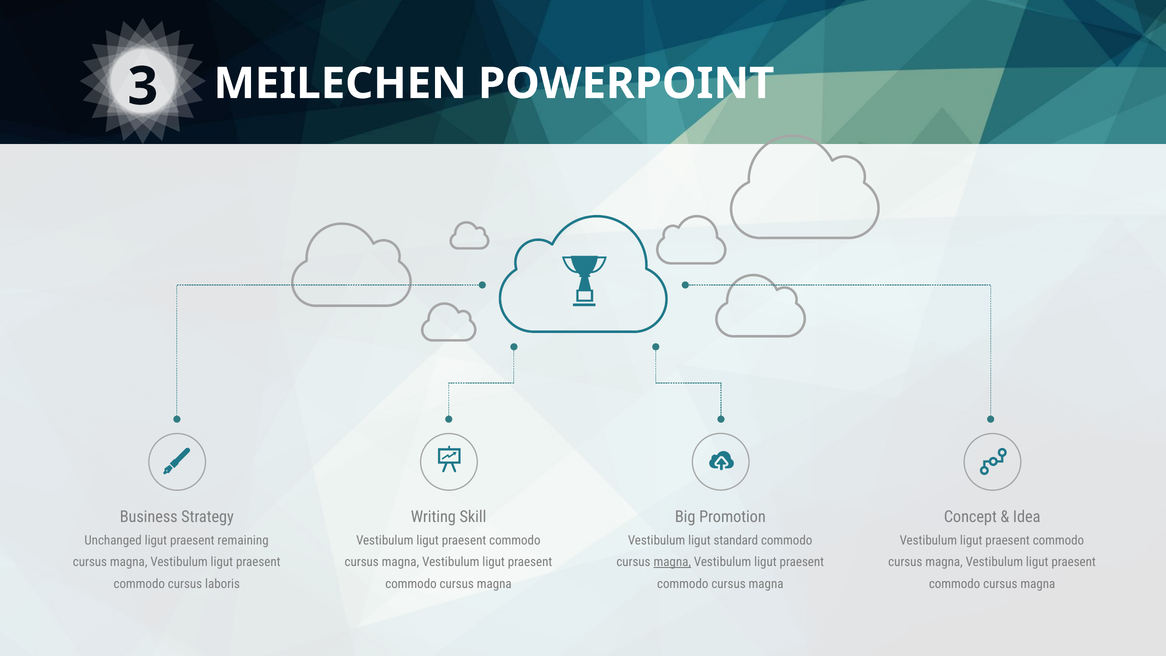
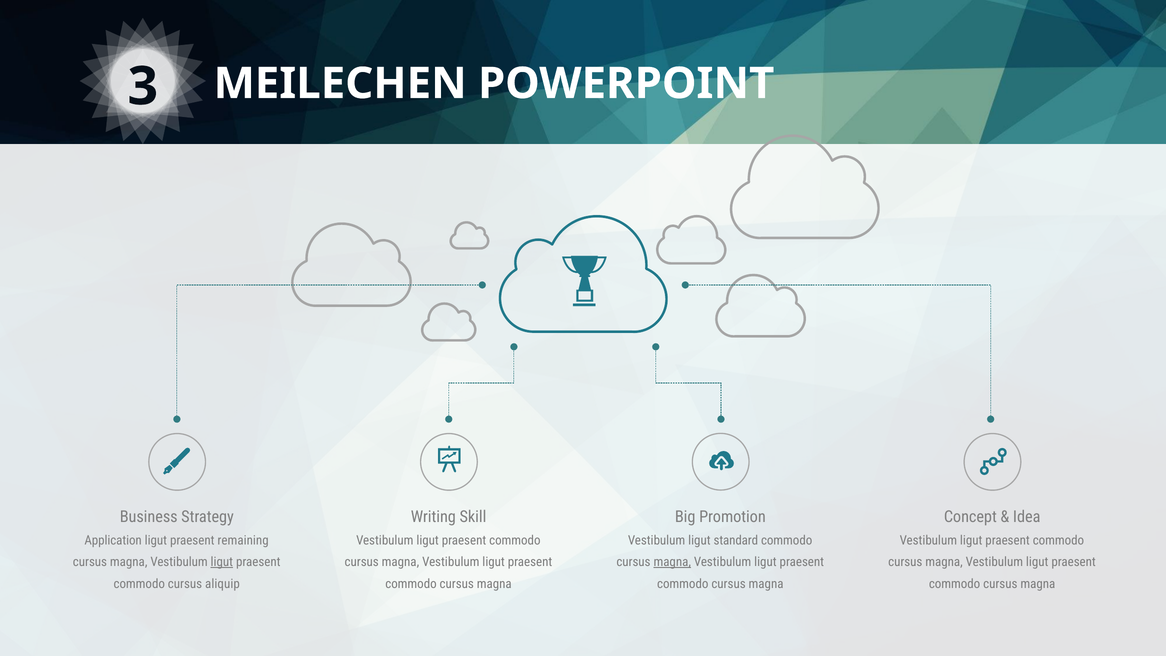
Unchanged: Unchanged -> Application (113, 540)
ligut underline: none -> present (222, 562)
laboris: laboris -> aliquip (222, 584)
